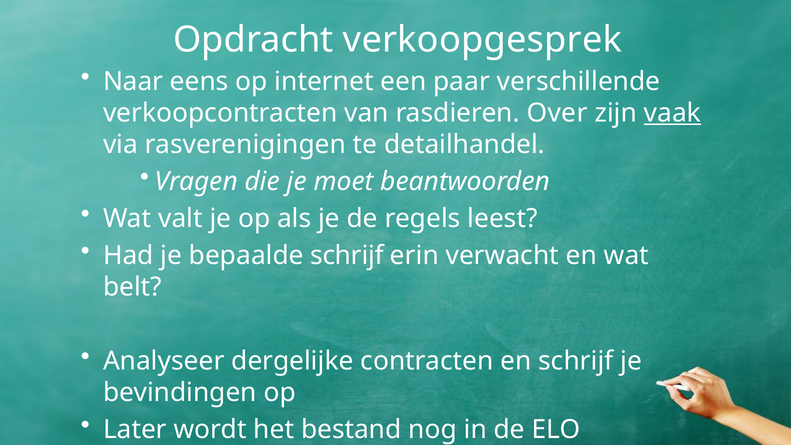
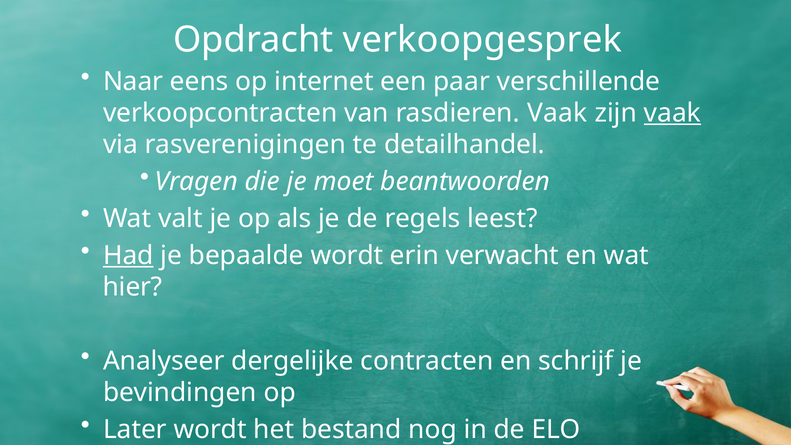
rasdieren Over: Over -> Vaak (557, 113)
Had underline: none -> present (128, 255)
bepaalde schrijf: schrijf -> wordt (347, 255)
belt: belt -> hier (133, 287)
